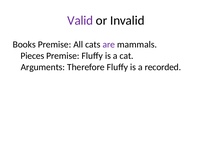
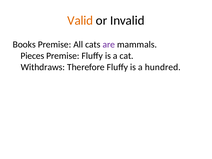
Valid colour: purple -> orange (80, 21)
Arguments: Arguments -> Withdraws (43, 67)
recorded: recorded -> hundred (163, 67)
